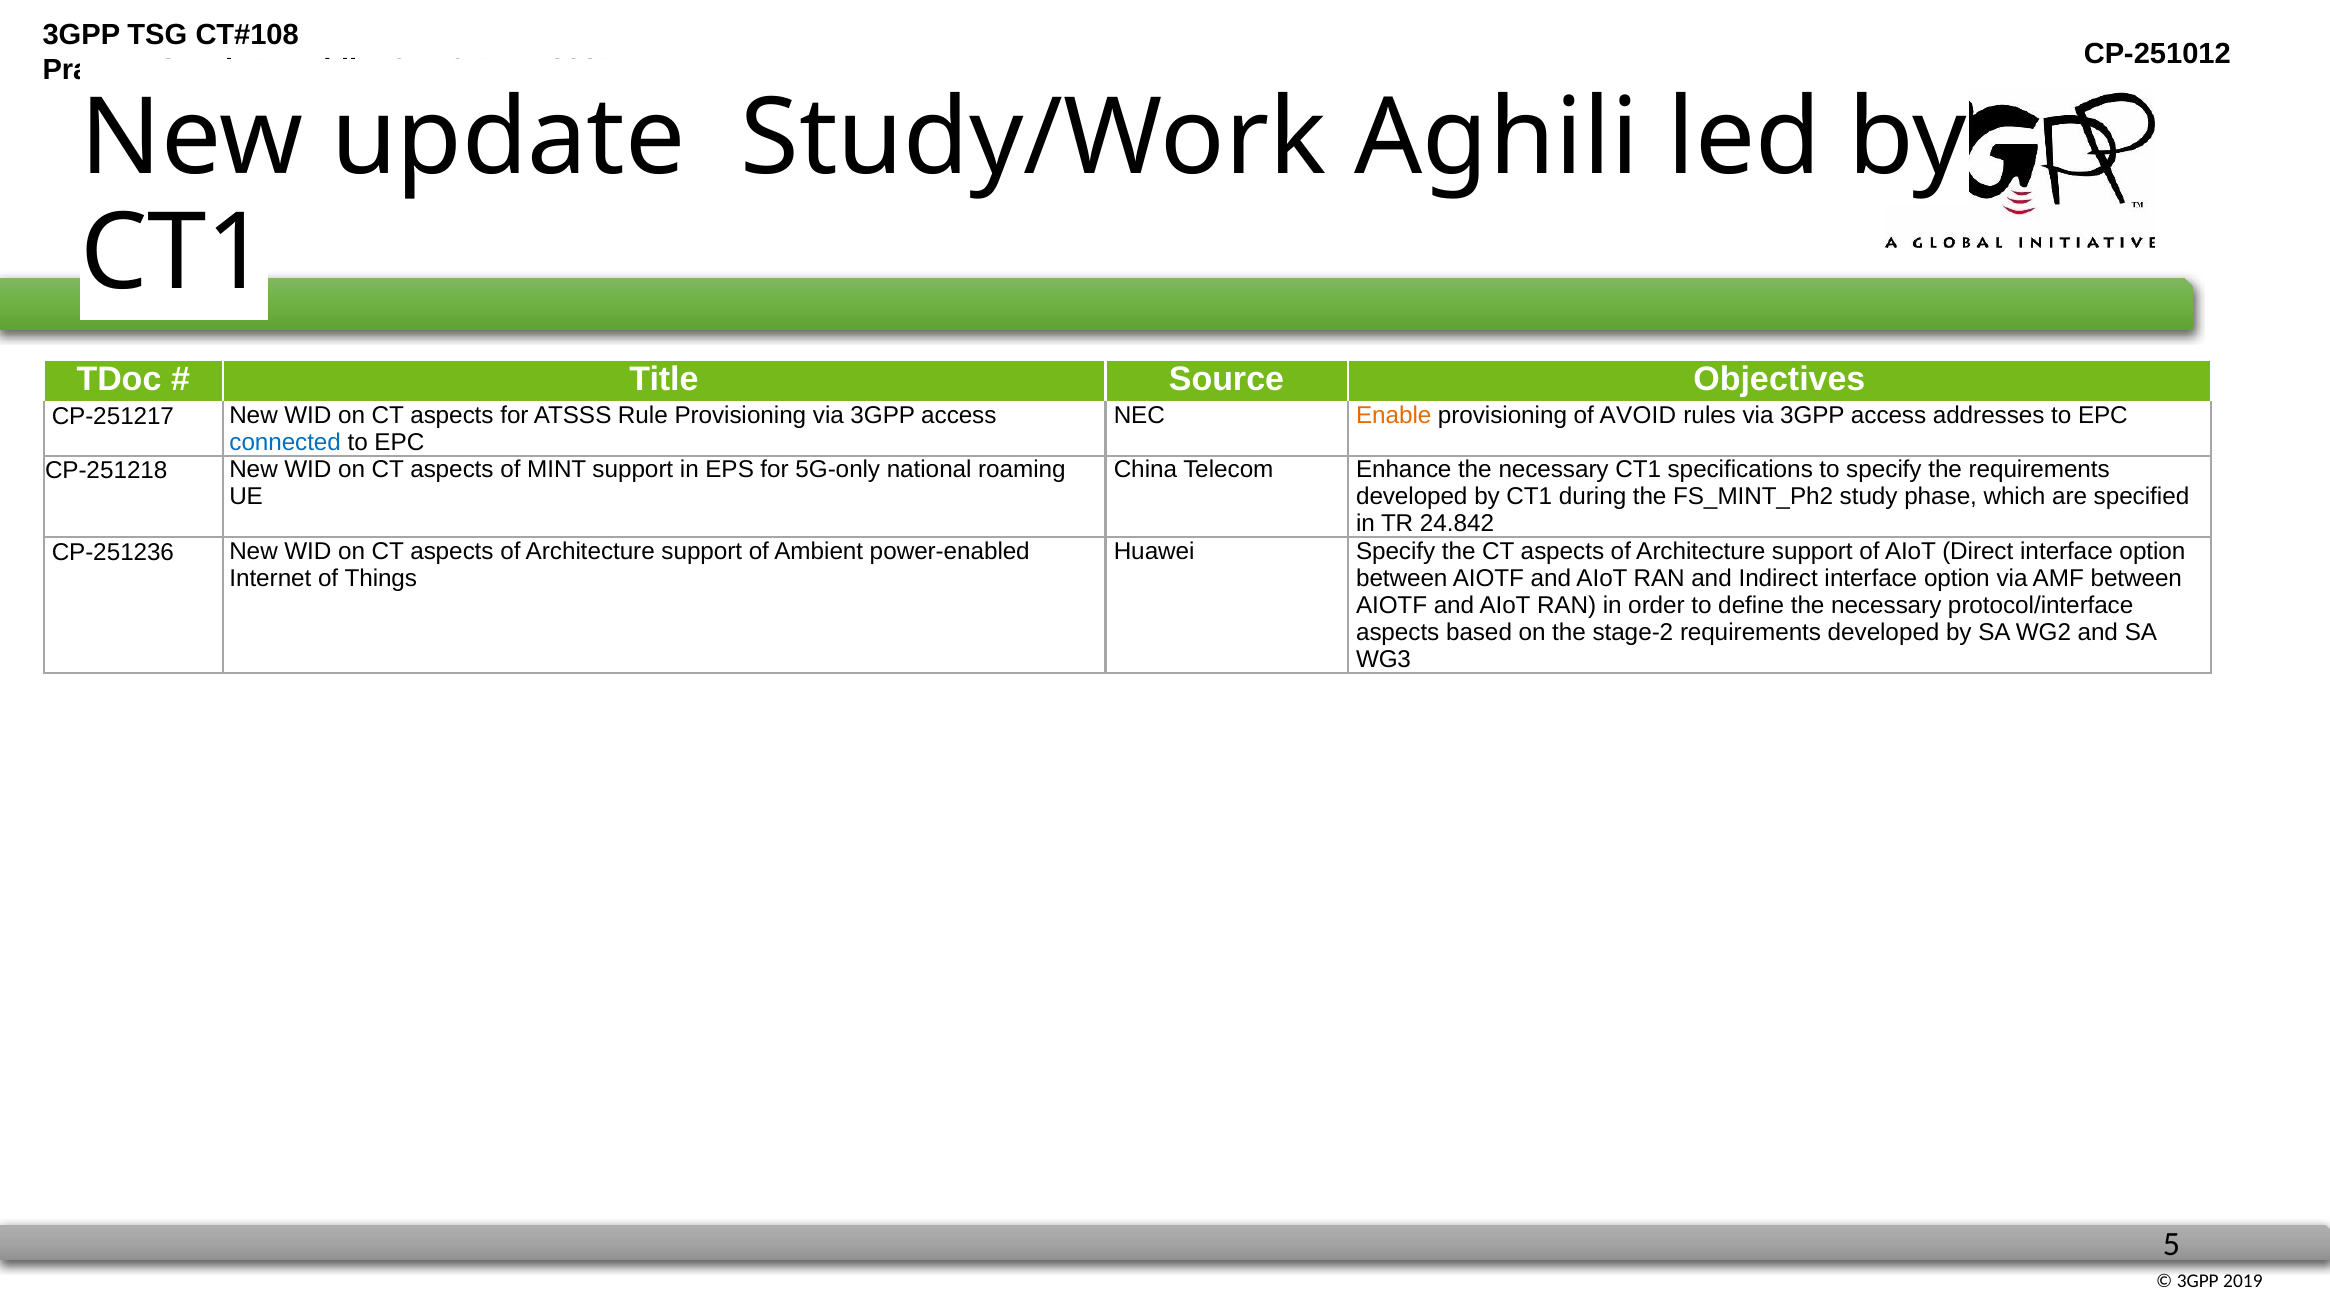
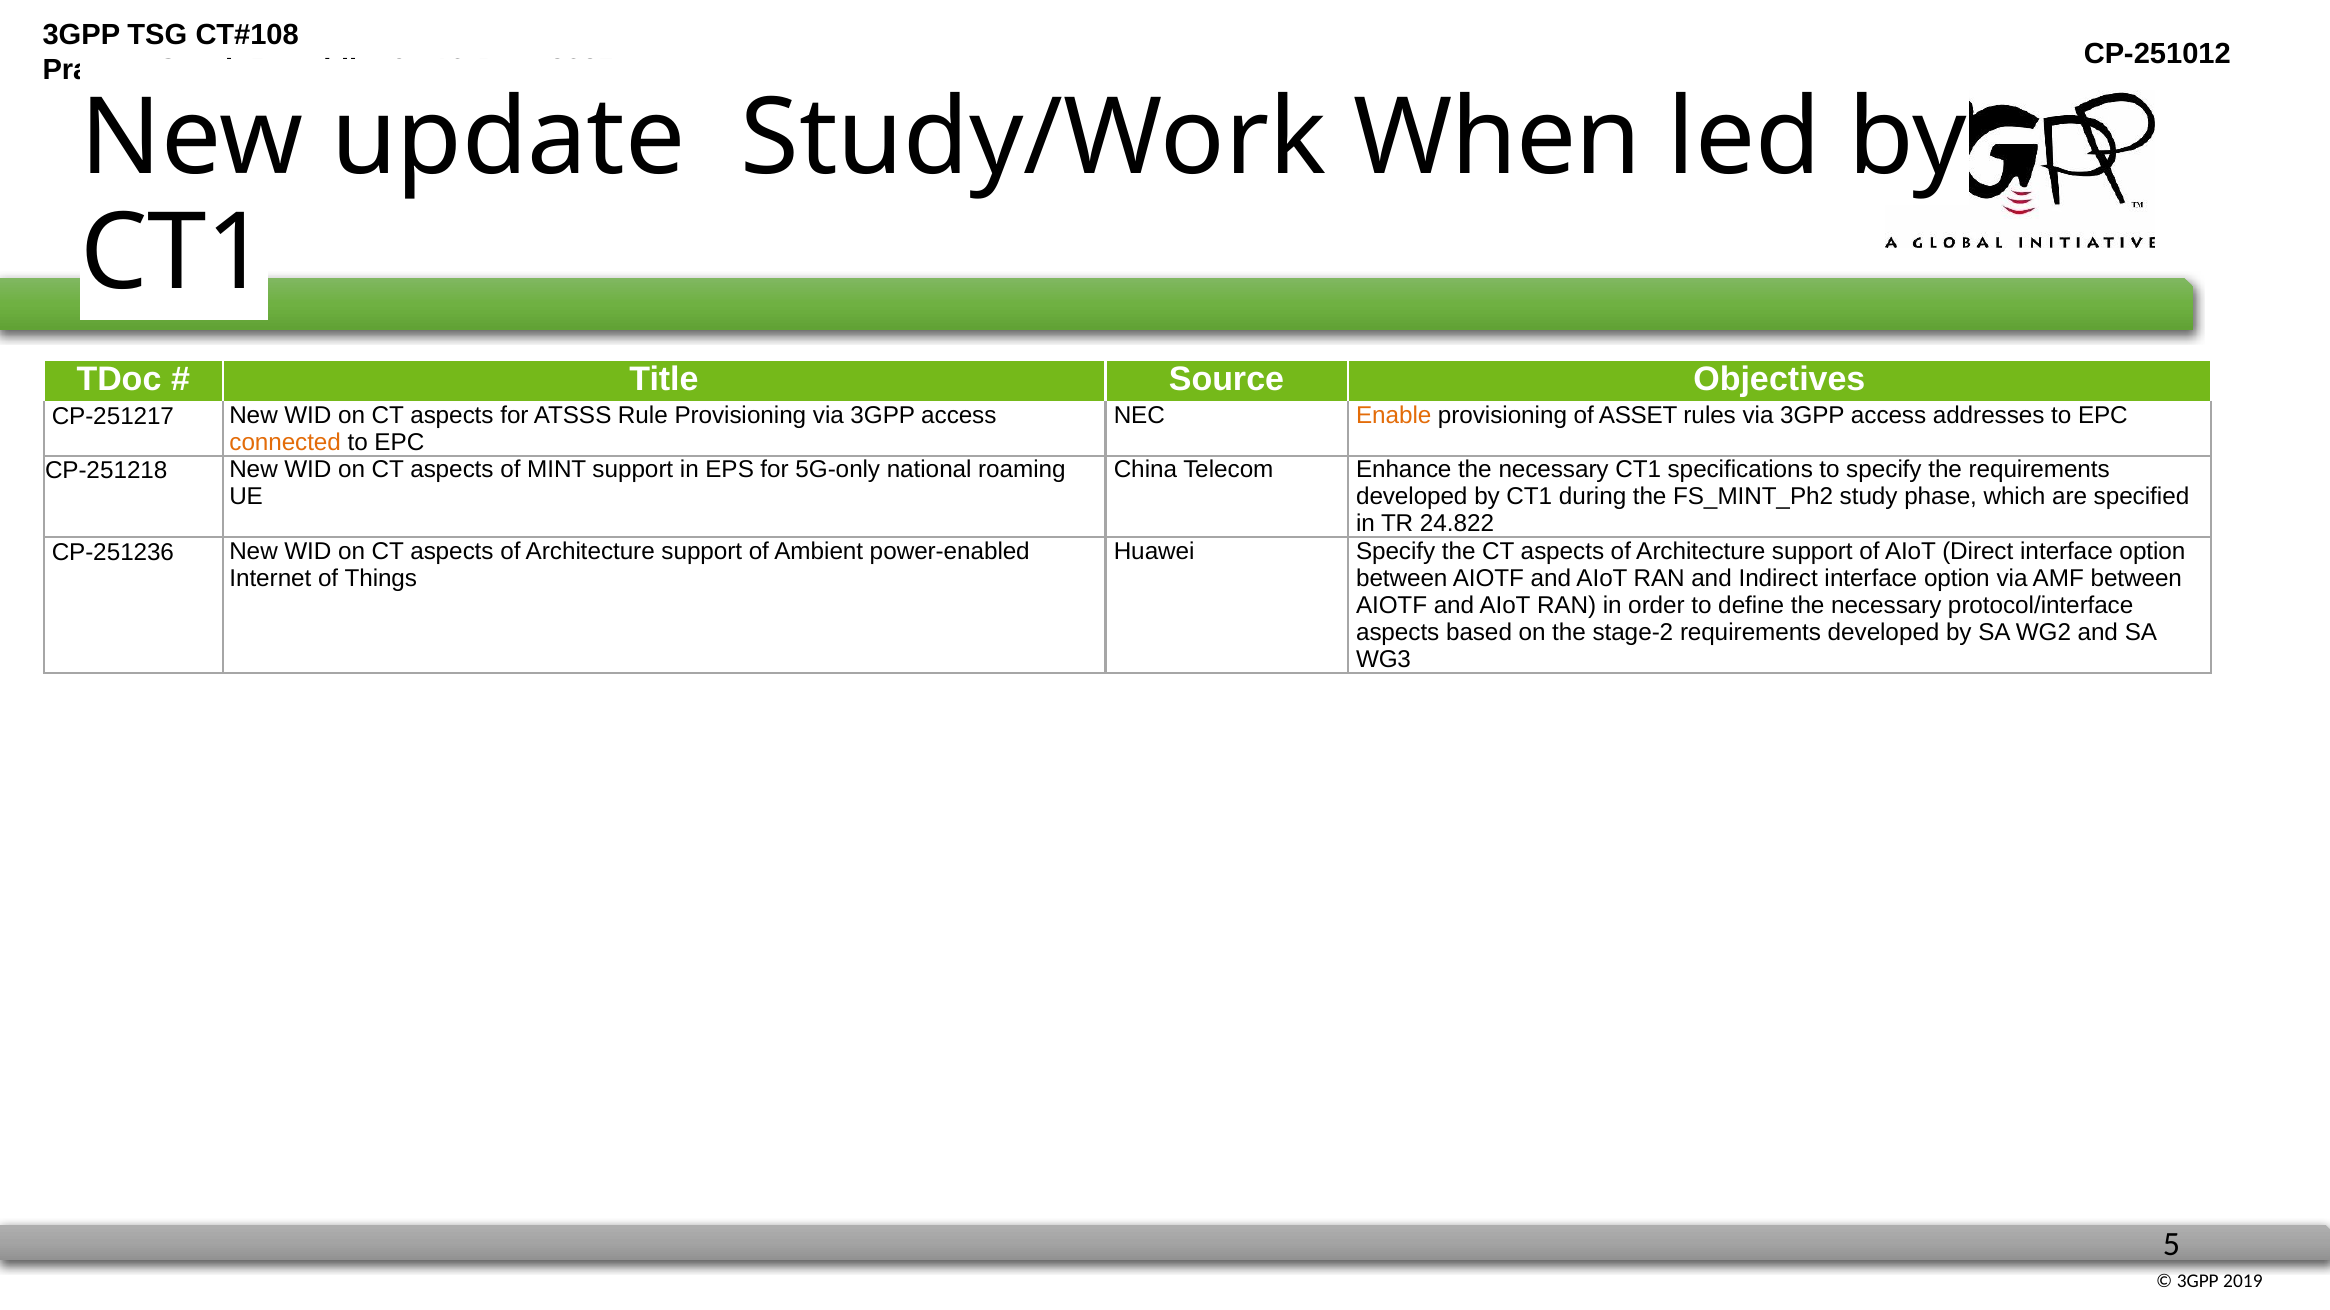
Aghili: Aghili -> When (1498, 138)
AVOID: AVOID -> ASSET (1638, 416)
connected colour: blue -> orange (285, 443)
24.842: 24.842 -> 24.822 (1457, 524)
